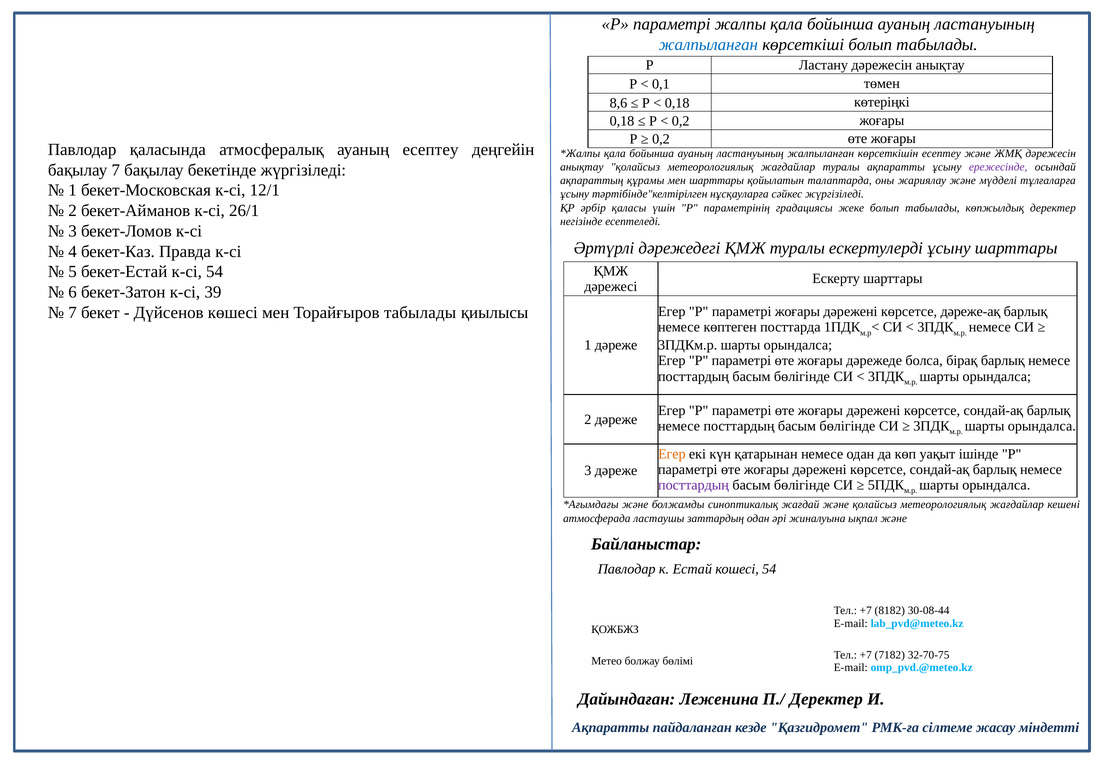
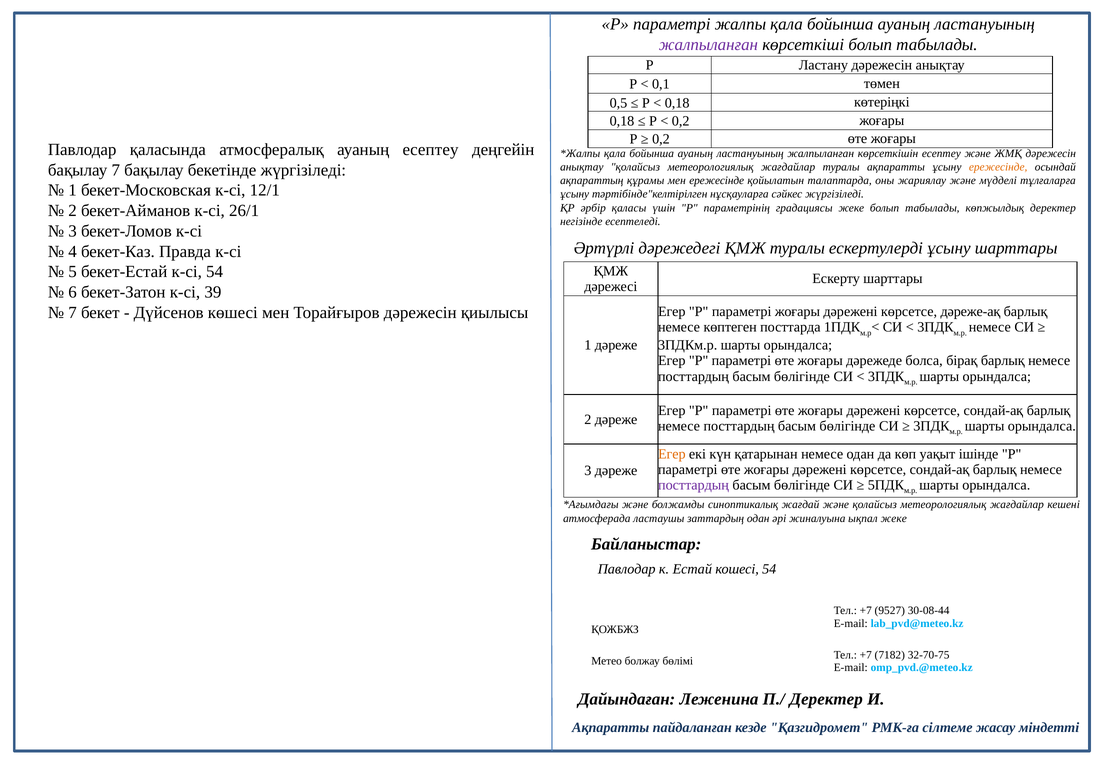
жалпыланған colour: blue -> purple (708, 45)
8,6: 8,6 -> 0,5 (618, 103)
ережесінде colour: purple -> orange (998, 167)
мен шарттары: шарттары -> ережесінде (717, 181)
Торайғыров табылады: табылады -> дәрежесін (420, 313)
ықпал және: және -> жеке (894, 519)
8182: 8182 -> 9527 (890, 611)
